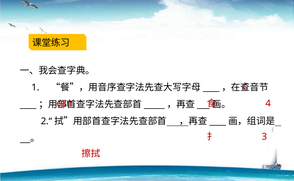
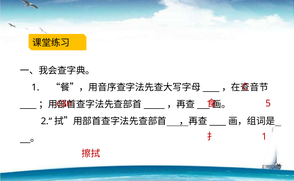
4: 4 -> 5 (268, 103)
3: 3 -> 1 (264, 136)
